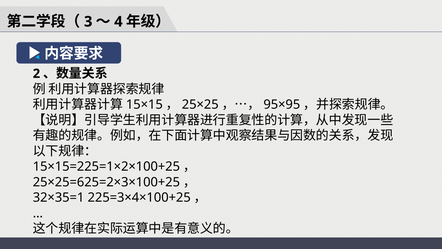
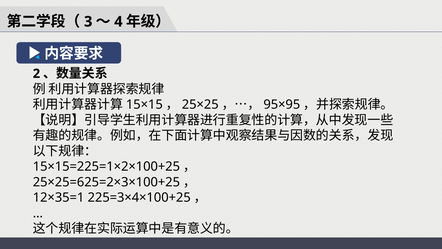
32×35=1: 32×35=1 -> 12×35=1 (59, 197)
